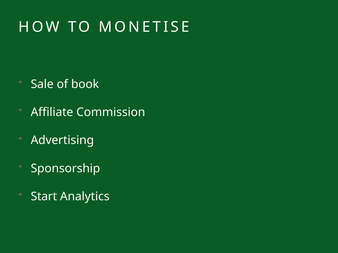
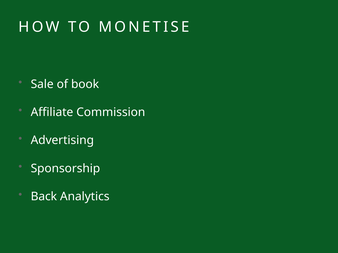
Start: Start -> Back (44, 197)
